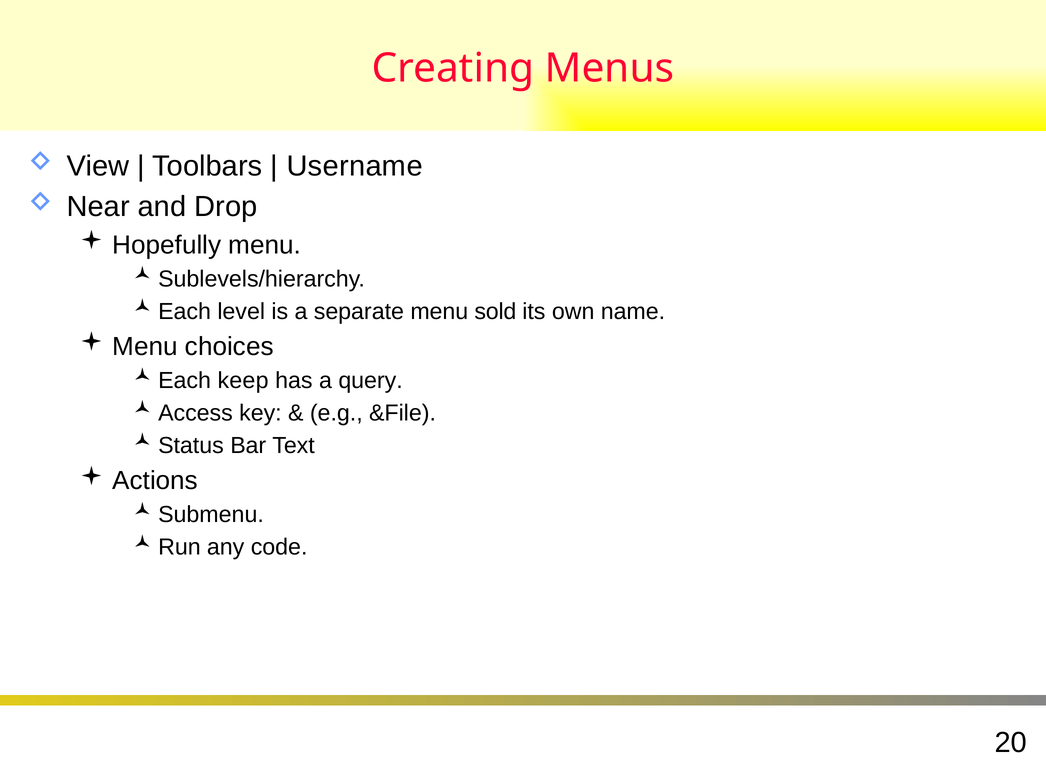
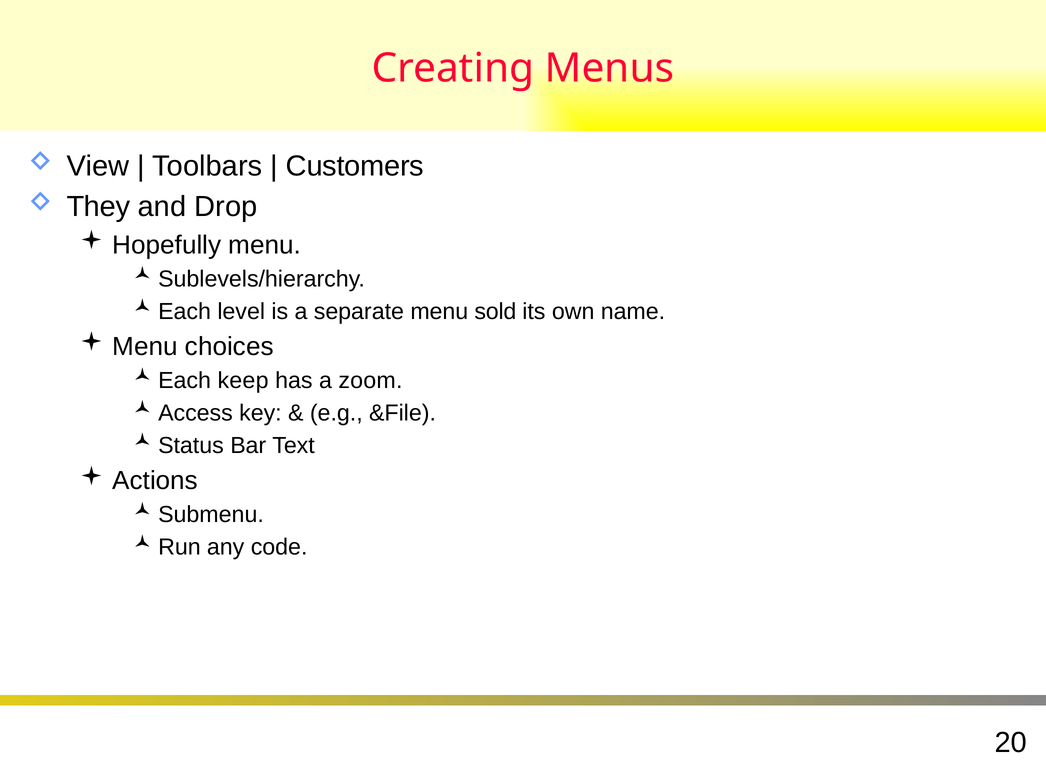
Username: Username -> Customers (355, 166)
Near: Near -> They (98, 207)
query: query -> zoom (370, 381)
